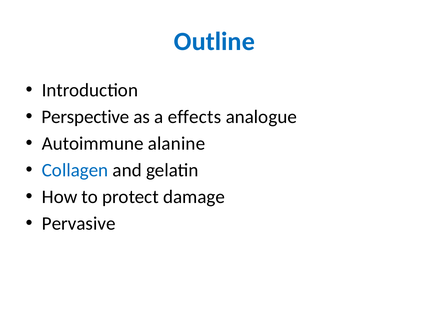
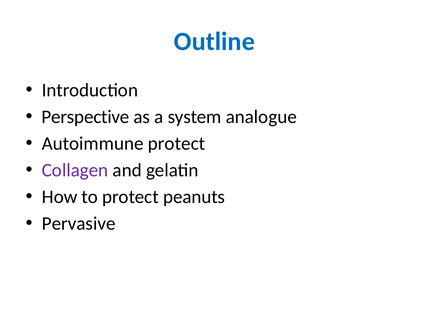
effects: effects -> system (195, 117)
Autoimmune alanine: alanine -> protect (177, 143)
Collagen colour: blue -> purple (75, 170)
damage: damage -> peanuts (194, 197)
